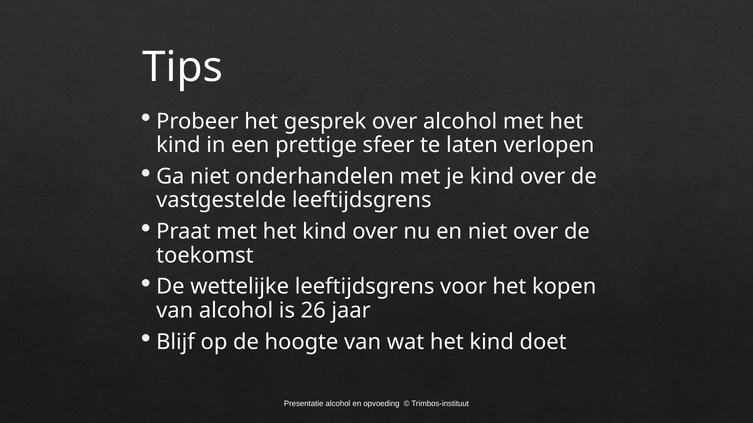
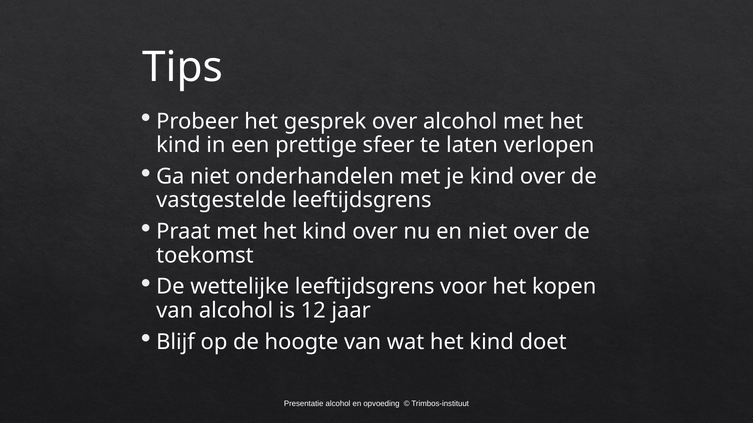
26: 26 -> 12 (313, 311)
